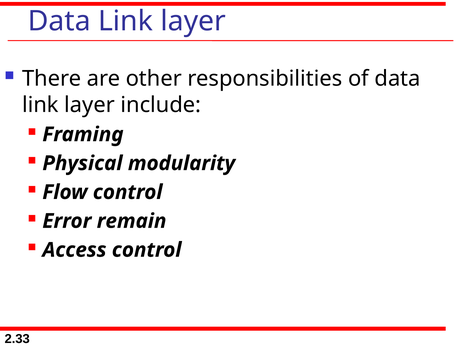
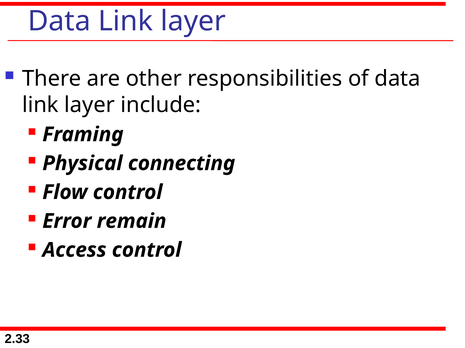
modularity: modularity -> connecting (182, 164)
